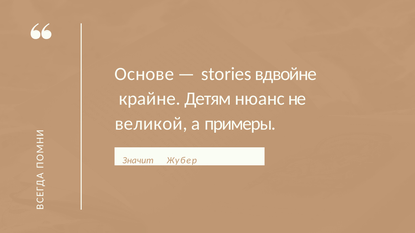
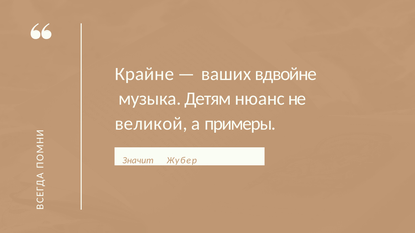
Основе: Основе -> Крайне (144, 74)
stories: stories -> ваших (226, 74)
крайне: крайне -> музыка (150, 99)
